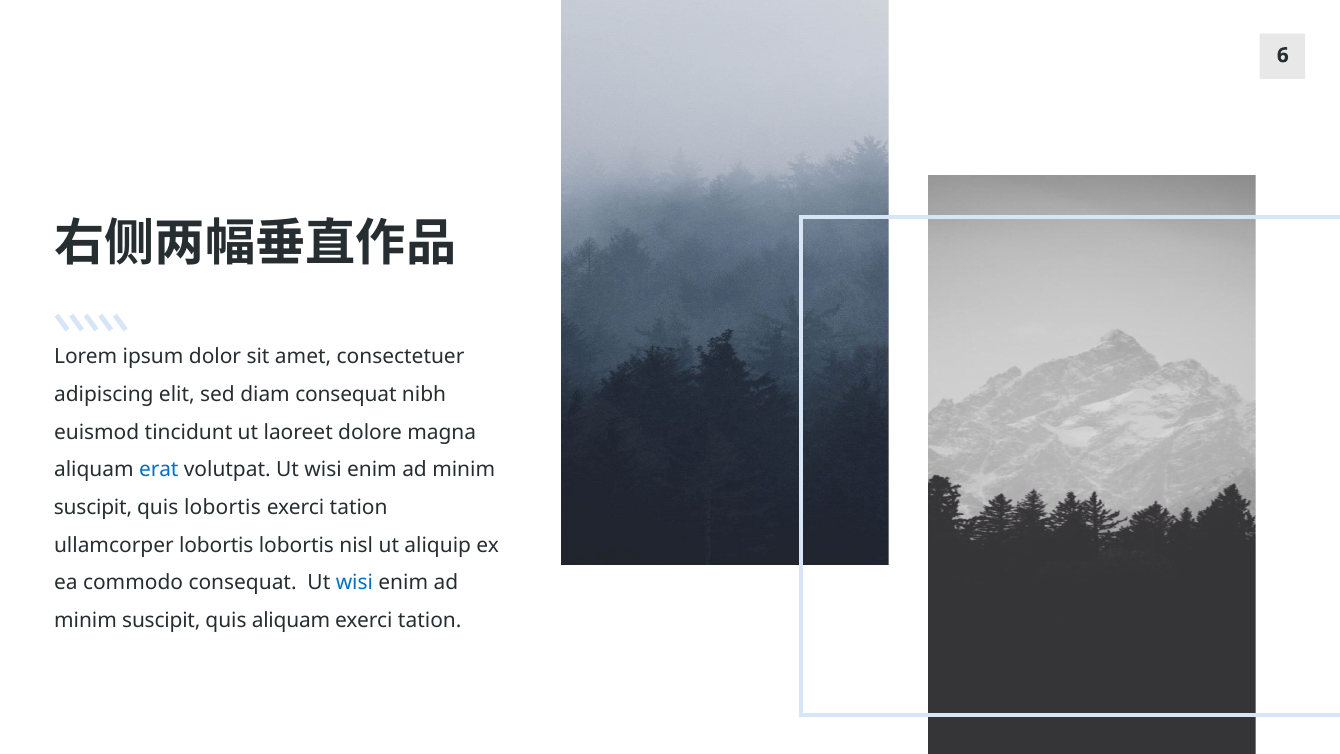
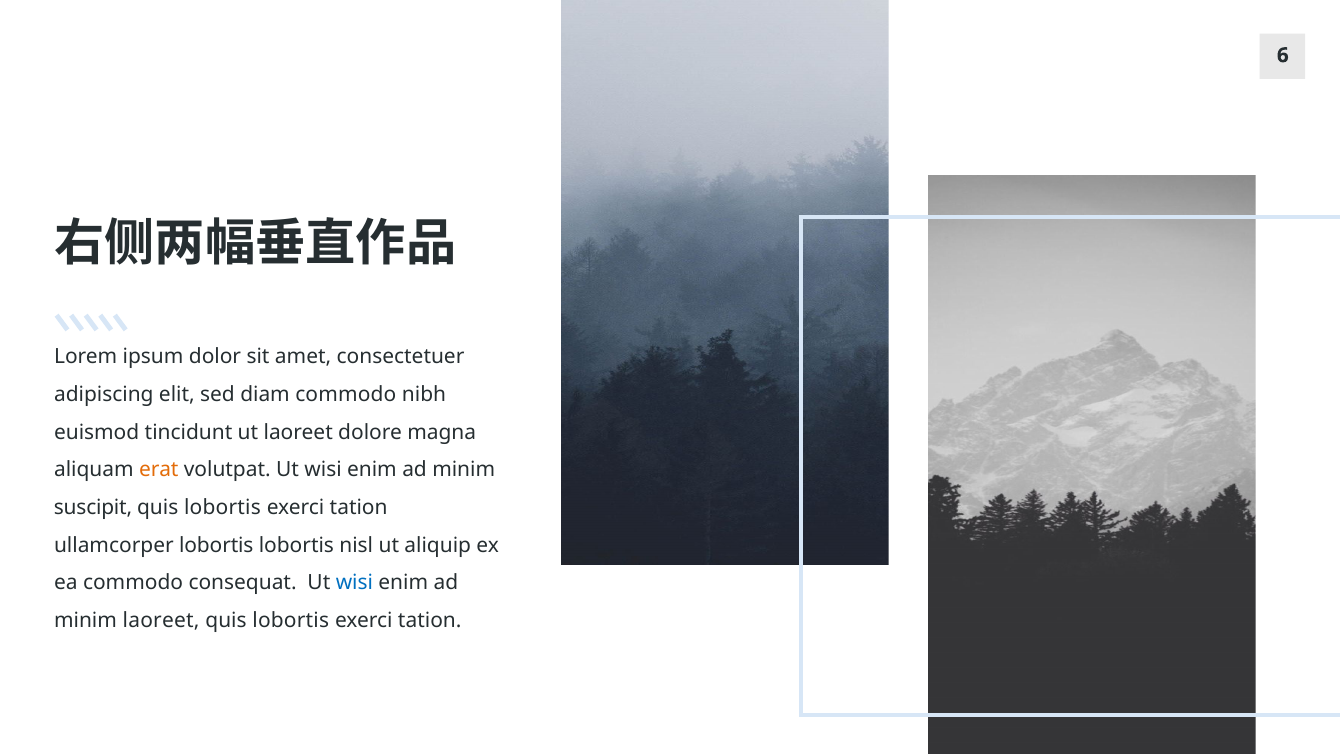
diam consequat: consequat -> commodo (346, 394)
erat colour: blue -> orange (159, 470)
suscipit: suscipit -> laoreet (161, 620)
aliquam: aliquam -> lobortis (291, 620)
